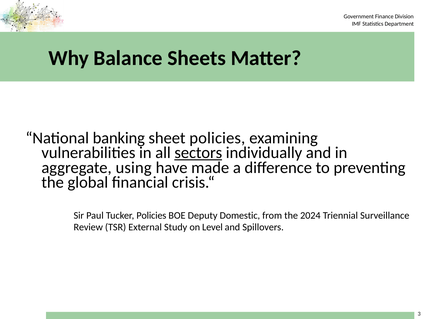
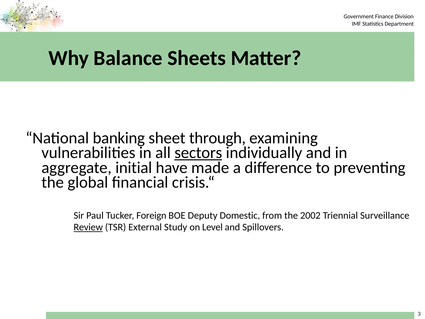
sheet policies: policies -> through (217, 138)
using: using -> initial (134, 168)
Tucker Policies: Policies -> Foreign (151, 215)
2024: 2024 -> 2002 (310, 215)
Review underline: none -> present (88, 227)
